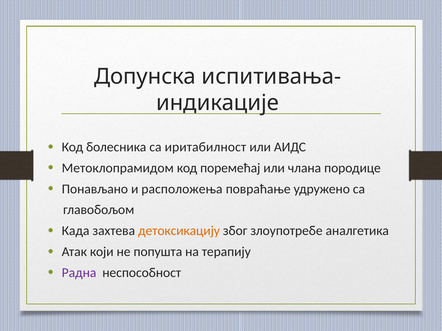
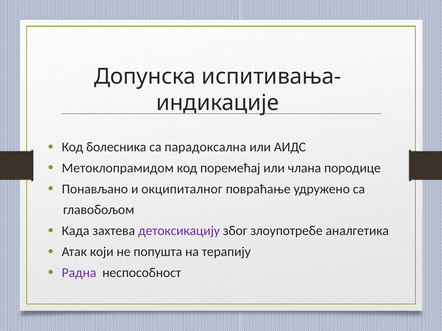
иритабилност: иритабилност -> пaрaдoксалнa (205, 147)
расположења: расположења -> окципиталног (182, 189)
детоксикацију colour: orange -> purple (179, 231)
